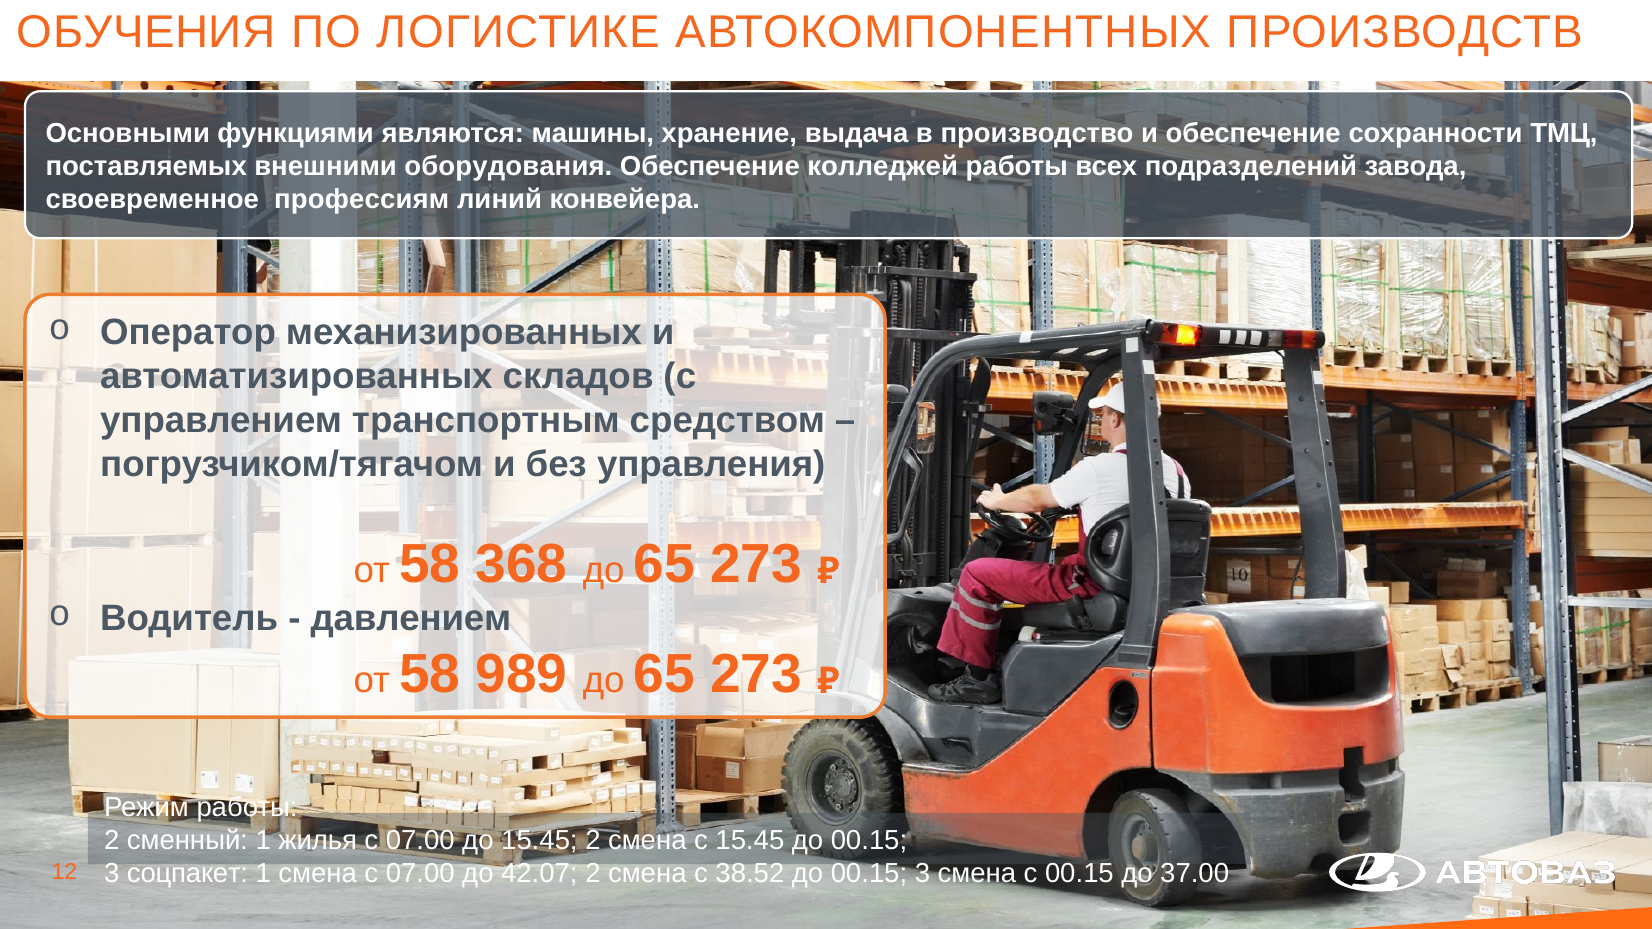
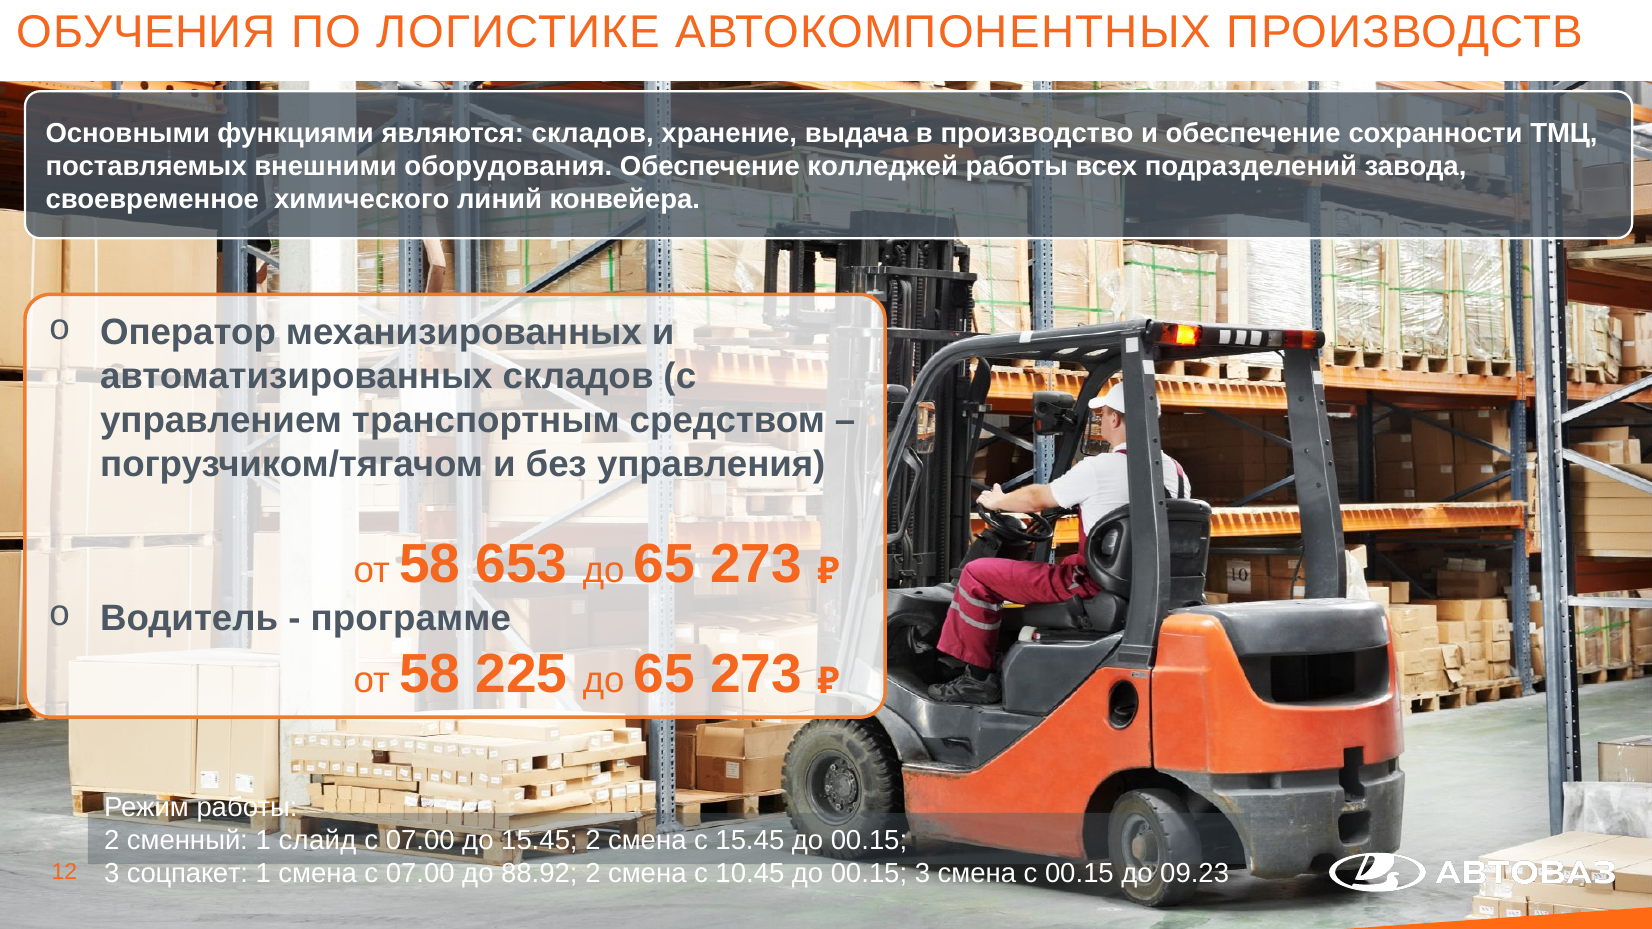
являются машины: машины -> складов (593, 134)
профессиям: профессиям -> химического (362, 200)
368: 368 -> 653 (522, 565)
давлением: давлением -> программе (411, 619)
989: 989 -> 225 (522, 675)
жилья: жилья -> слайд (317, 841)
42.07: 42.07 -> 88.92 (539, 874)
38.52: 38.52 -> 10.45 (750, 874)
37.00: 37.00 -> 09.23 (1195, 874)
